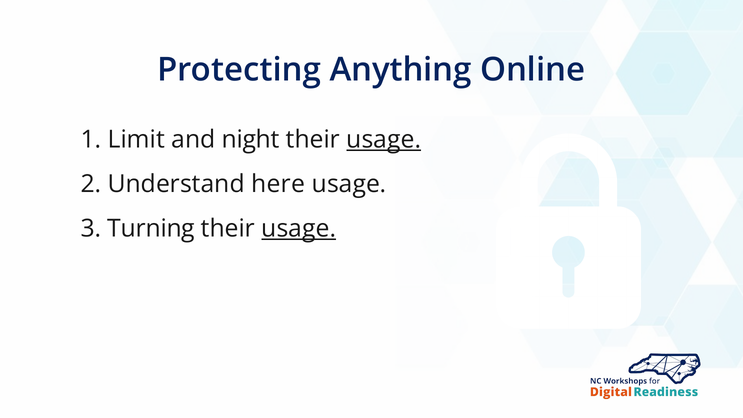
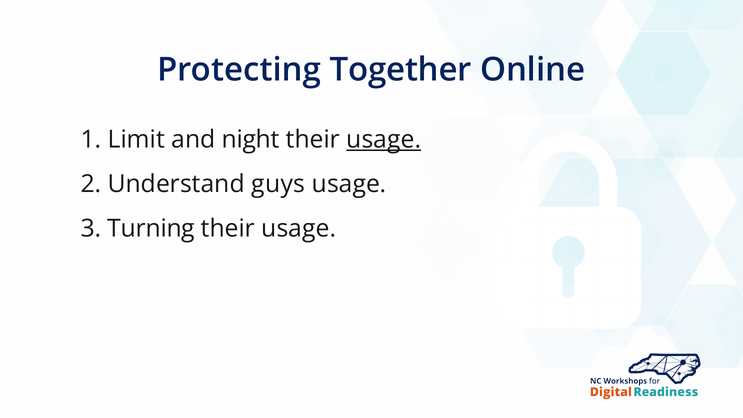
Anything: Anything -> Together (401, 70)
here: here -> guys (278, 184)
usage underline: present -> none (299, 229)
